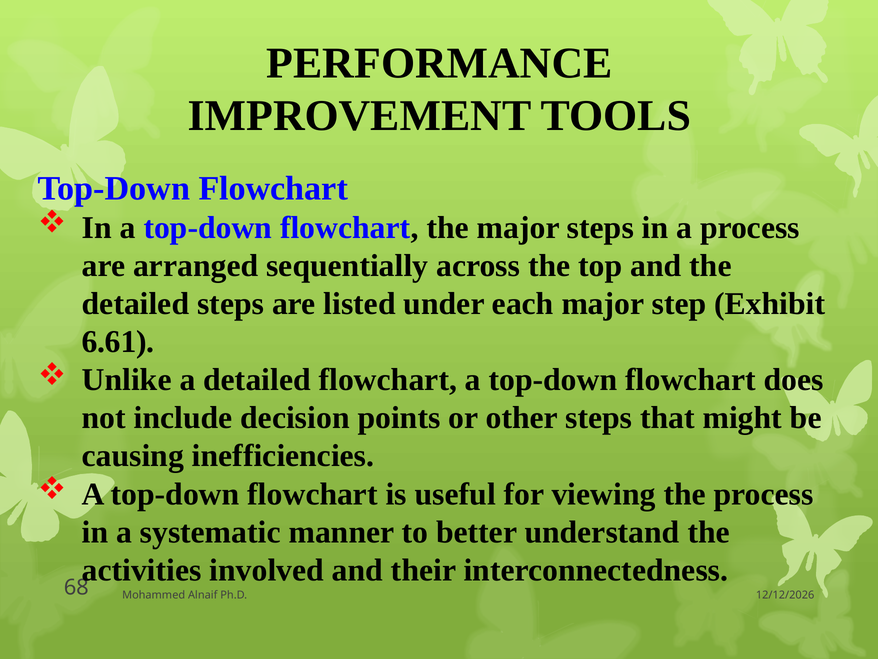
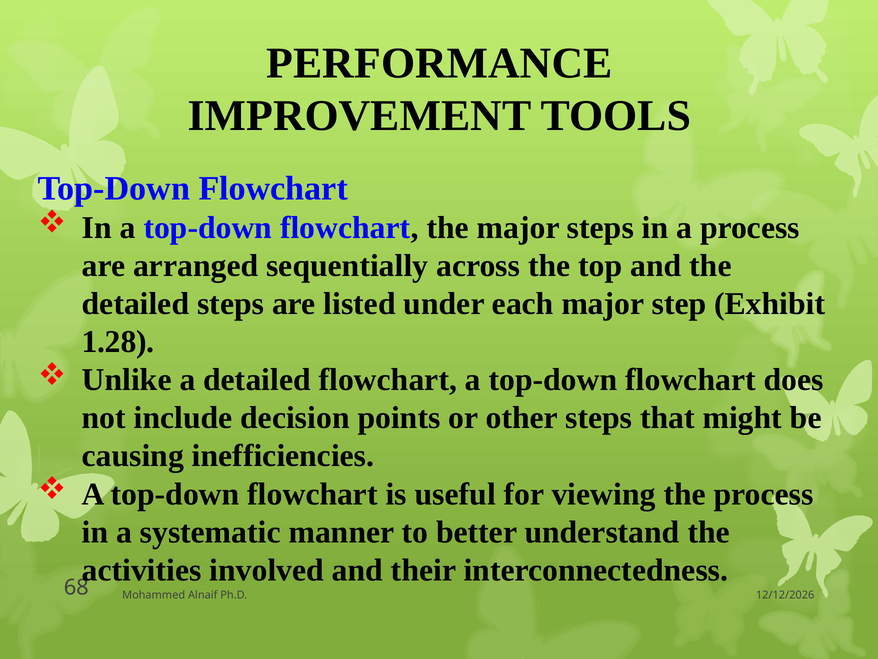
6.61: 6.61 -> 1.28 (118, 342)
